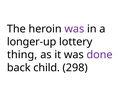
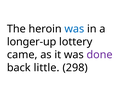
was colour: purple -> blue (74, 29)
thing: thing -> came (22, 55)
child: child -> little (47, 68)
